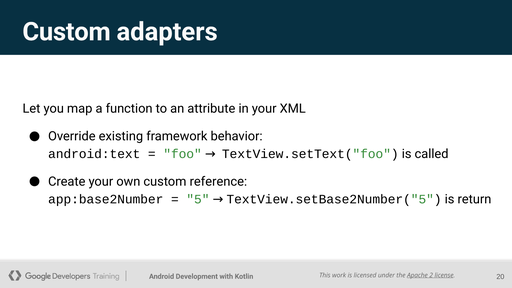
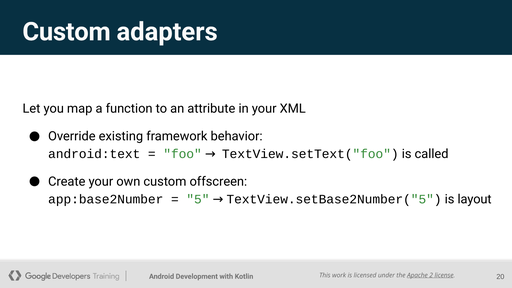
reference: reference -> offscreen (218, 181)
return: return -> layout (475, 199)
